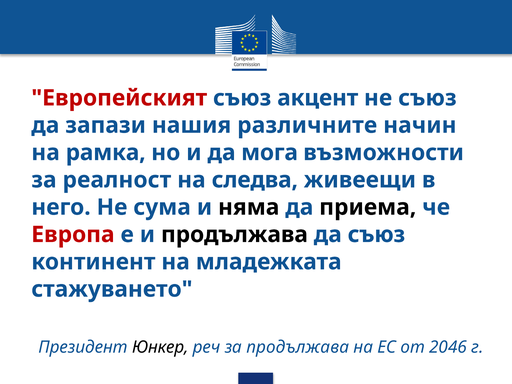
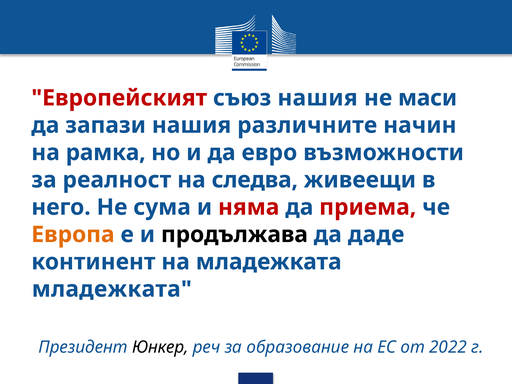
съюз акцент: акцент -> нашия (318, 98)
не съюз: съюз -> маси (428, 98)
мога: мога -> евро (269, 153)
няма colour: black -> red (249, 207)
приема colour: black -> red (368, 207)
Европа colour: red -> orange (73, 235)
да съюз: съюз -> даде (376, 235)
стажуването: стажуването -> младежката (112, 289)
за продължава: продължава -> образование (298, 347)
2046: 2046 -> 2022 (448, 347)
